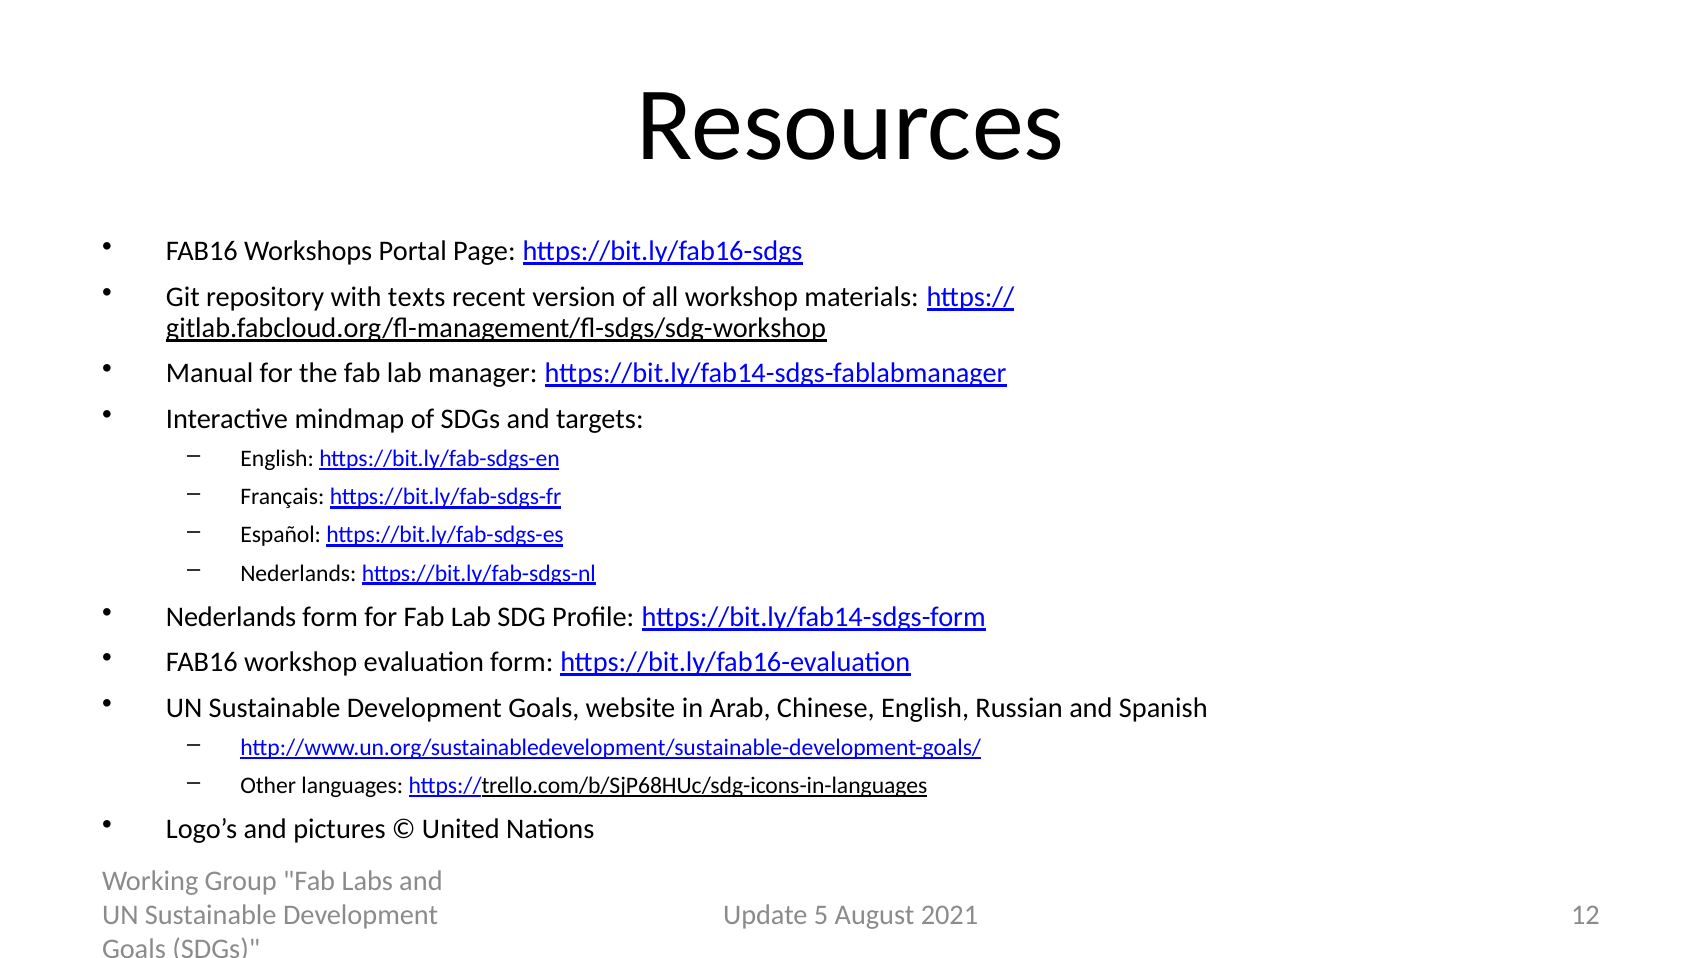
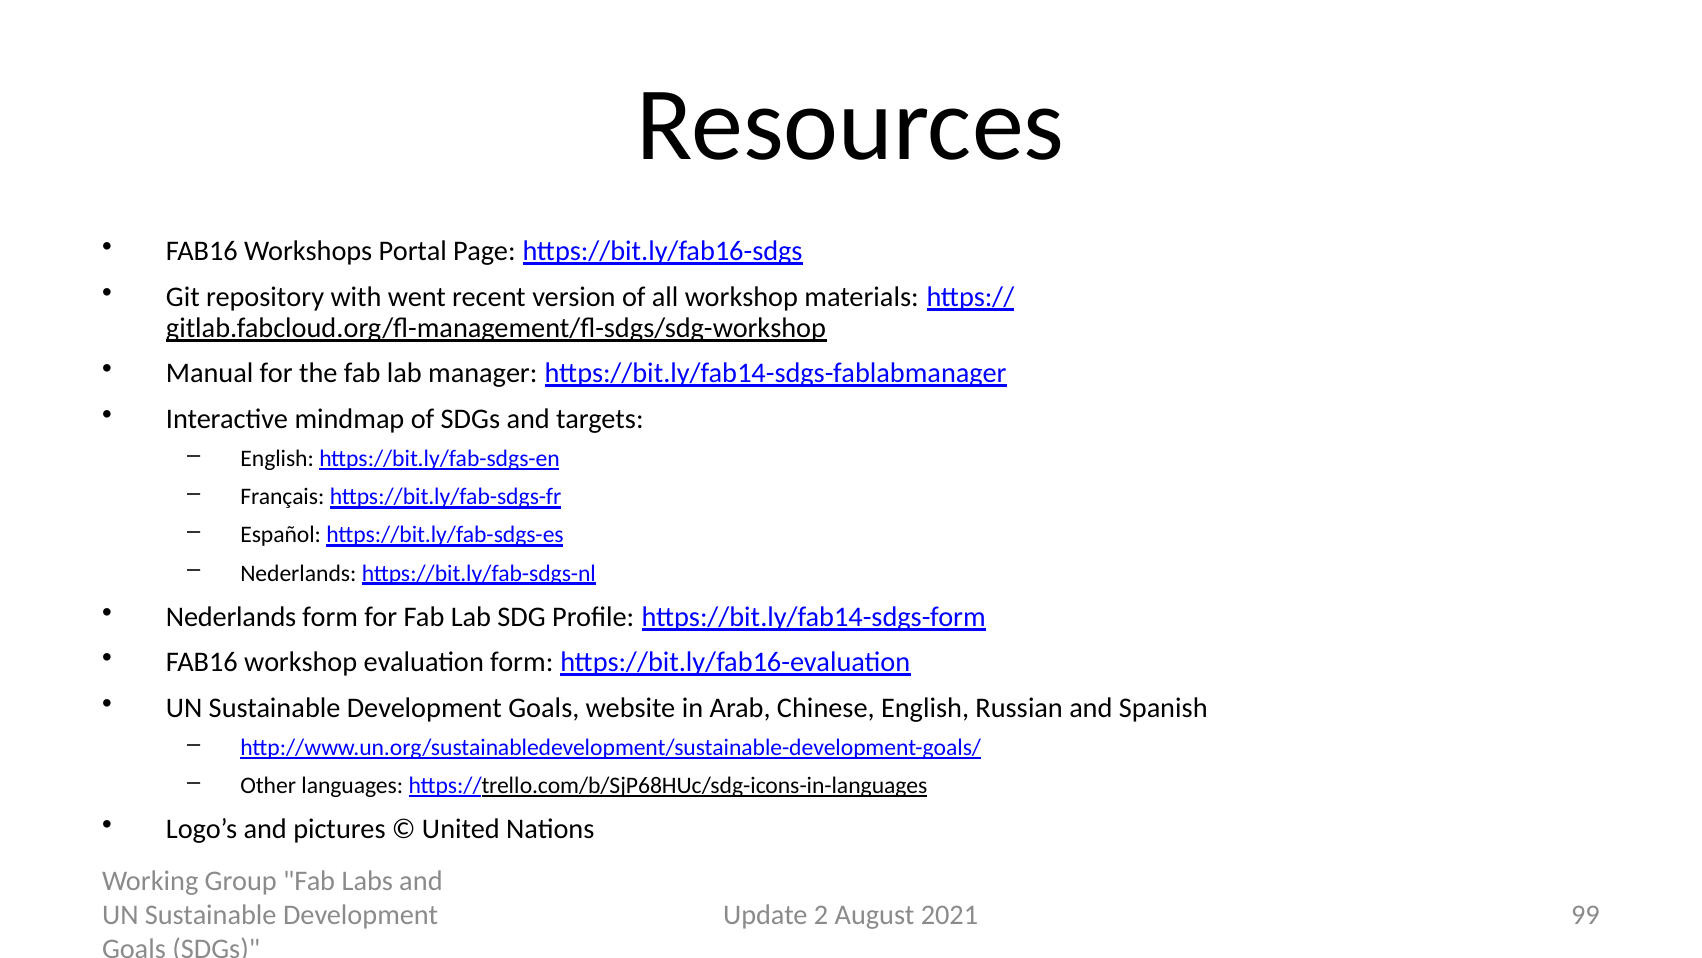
texts: texts -> went (417, 296)
5: 5 -> 2 (821, 914)
12: 12 -> 99 (1586, 914)
